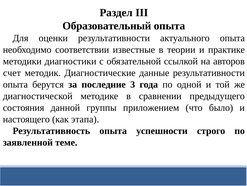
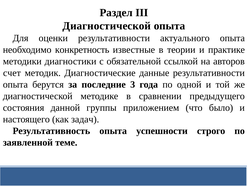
Образовательный: Образовательный -> Диагностической (107, 26)
соответствии: соответствии -> конкретность (82, 50)
этапа: этапа -> задач (85, 119)
